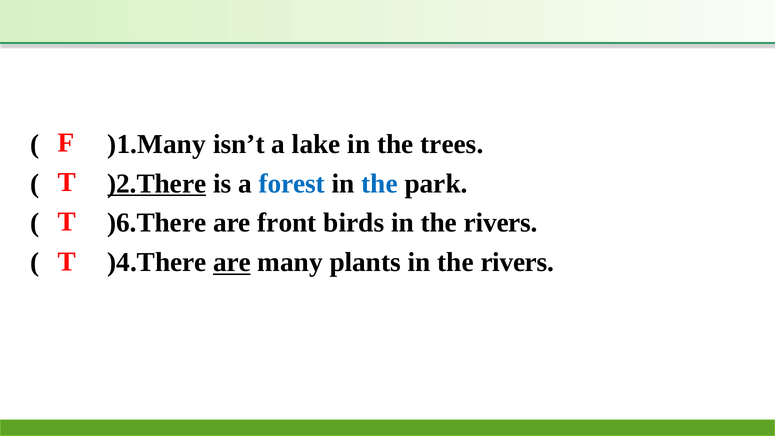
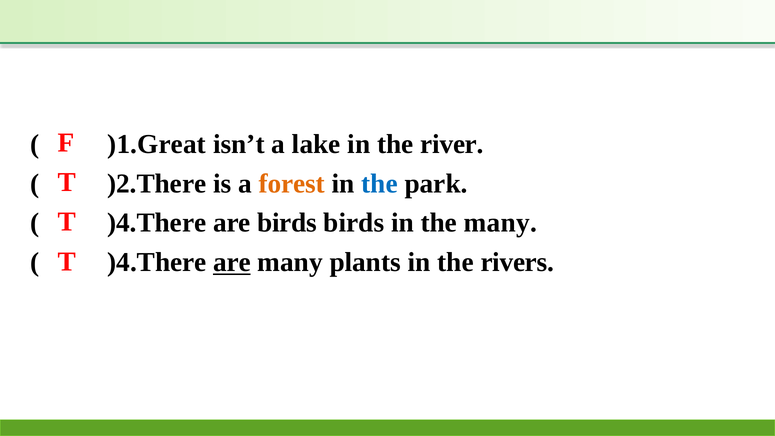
)1.Many: )1.Many -> )1.Great (157, 144)
trees: trees -> river (452, 144)
)2.There underline: present -> none (157, 183)
forest colour: blue -> orange (292, 183)
)6.There: )6.There -> )4.There (157, 223)
are front: front -> birds (287, 223)
birds in the rivers: rivers -> many (500, 223)
